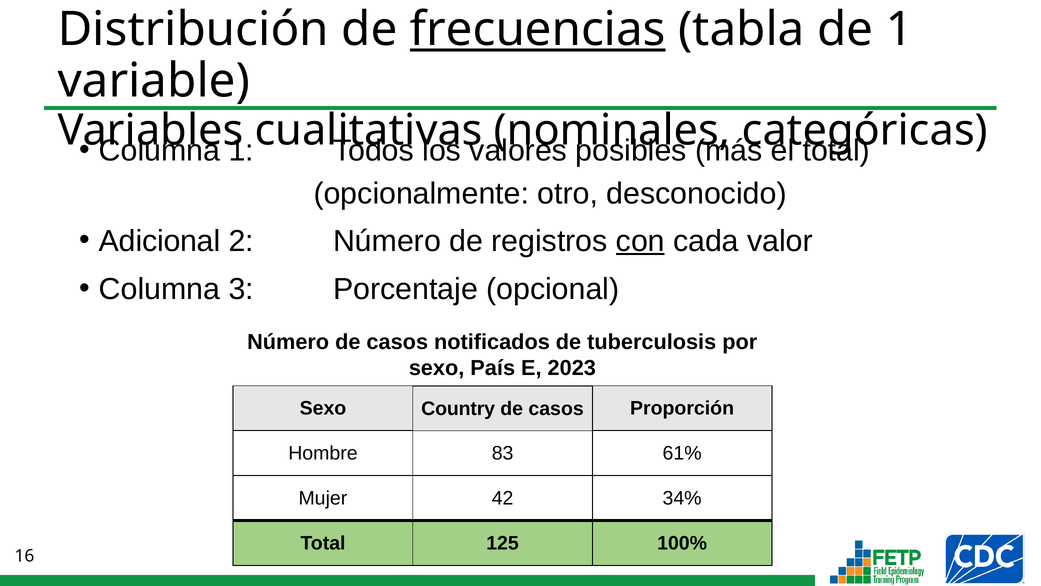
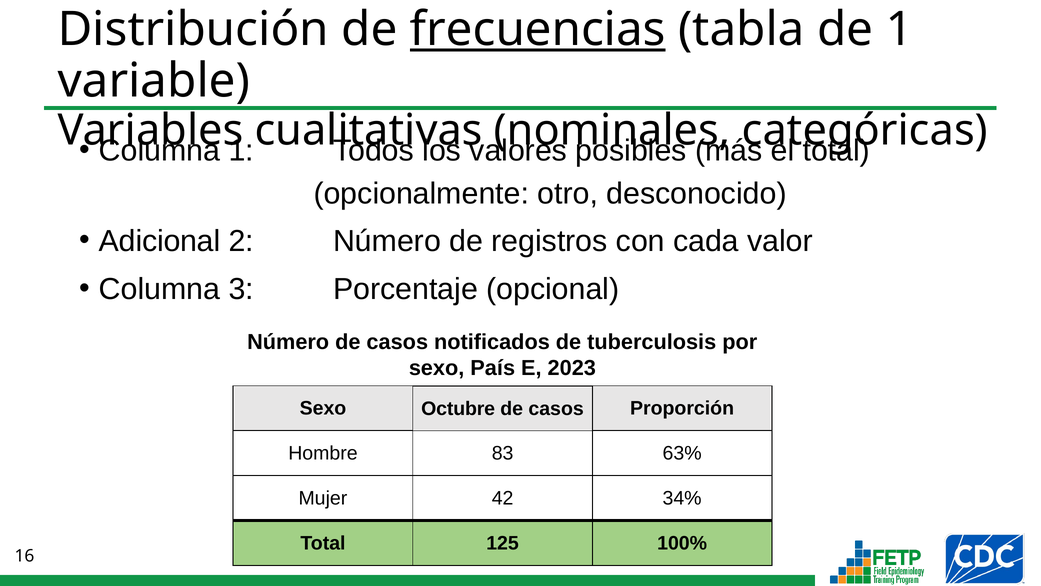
con underline: present -> none (640, 241)
Country: Country -> Octubre (458, 408)
61%: 61% -> 63% (682, 453)
